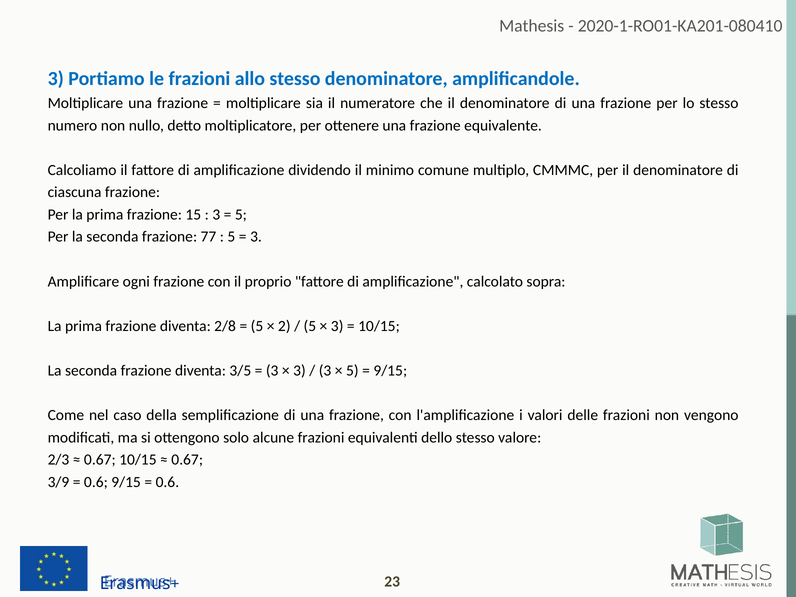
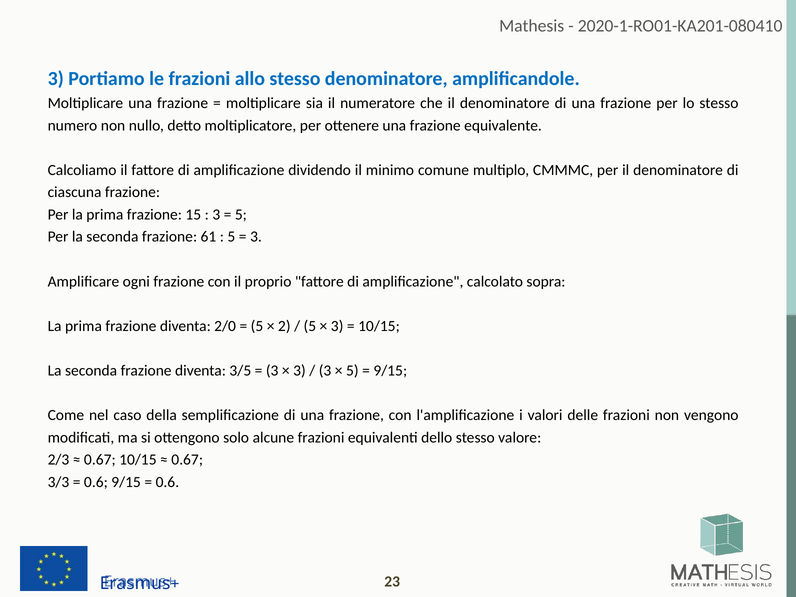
77: 77 -> 61 (208, 237)
2/8: 2/8 -> 2/0 (225, 326)
3/9: 3/9 -> 3/3 (58, 482)
